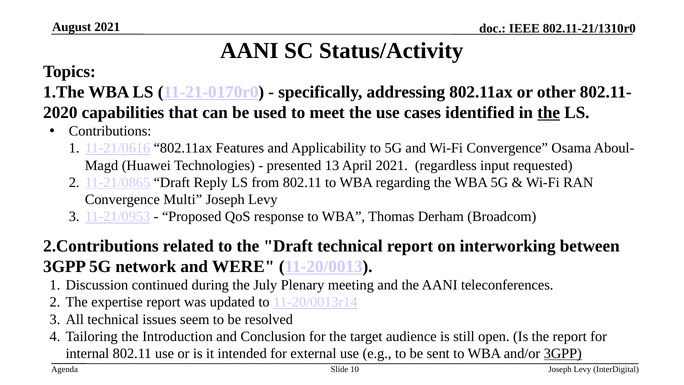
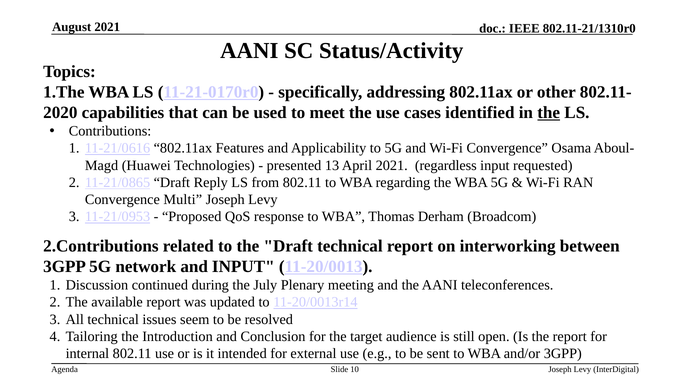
and WERE: WERE -> INPUT (243, 266)
expertise: expertise -> available (117, 302)
3GPP underline: present -> none (563, 353)
